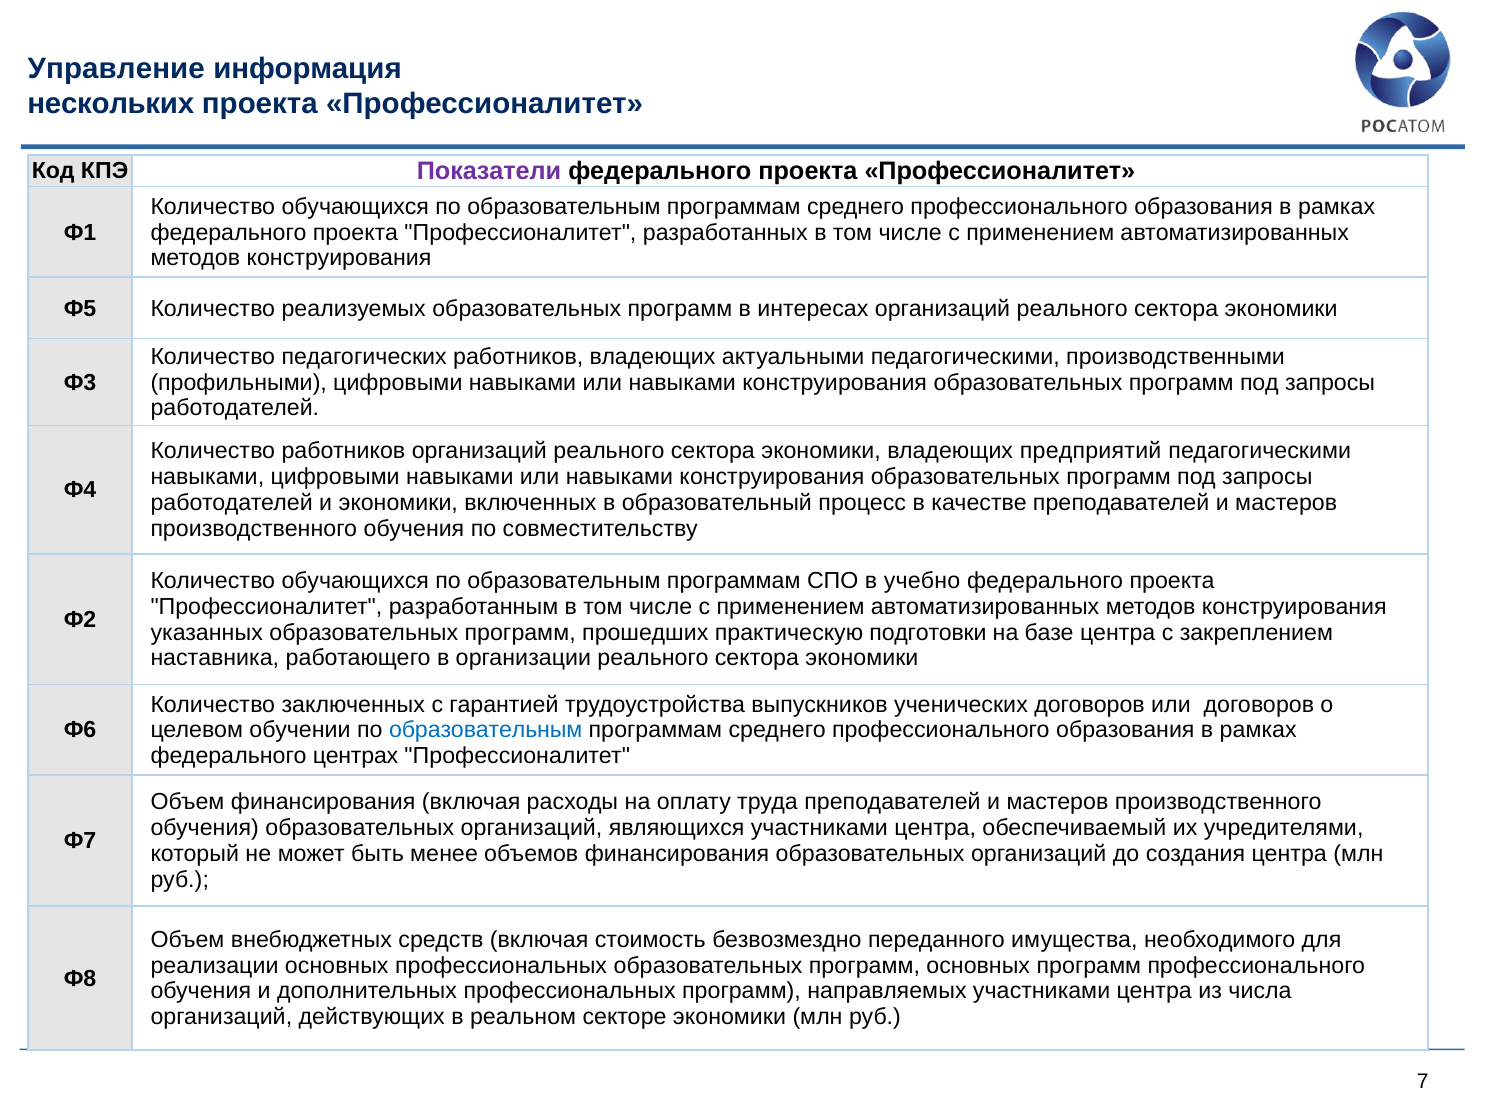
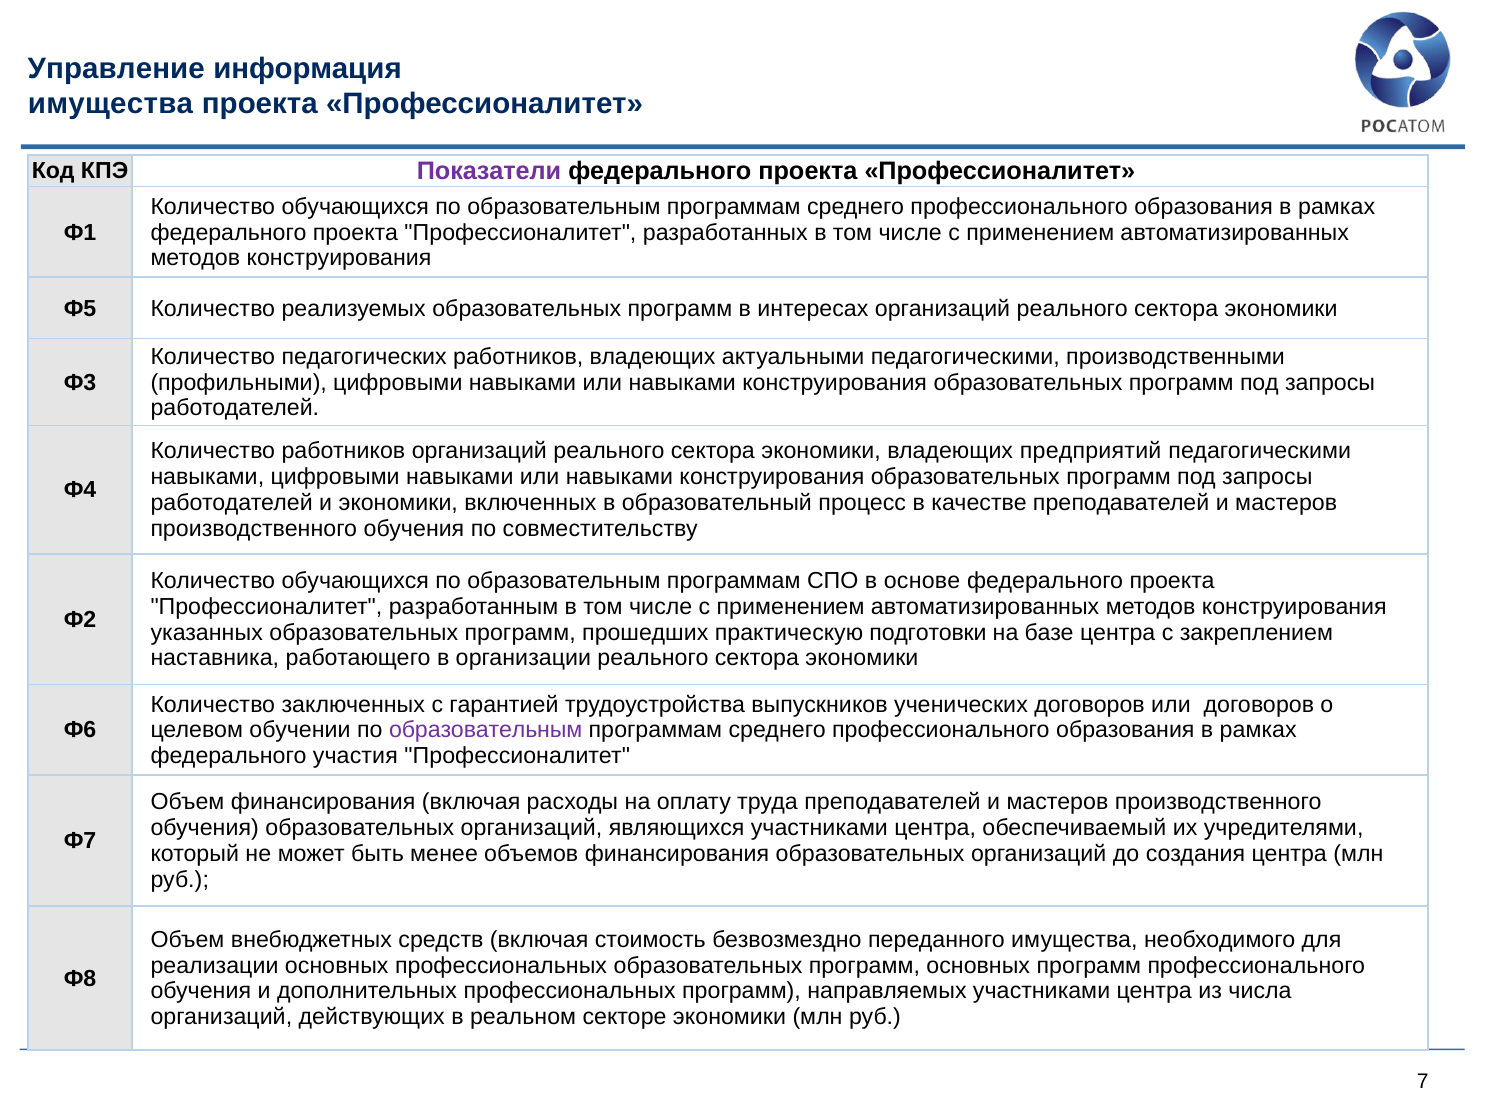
нескольких: нескольких -> имущества (110, 104)
учебно: учебно -> основе (922, 581)
образовательным colour: blue -> purple (486, 730)
центрах: центрах -> участия (355, 756)
